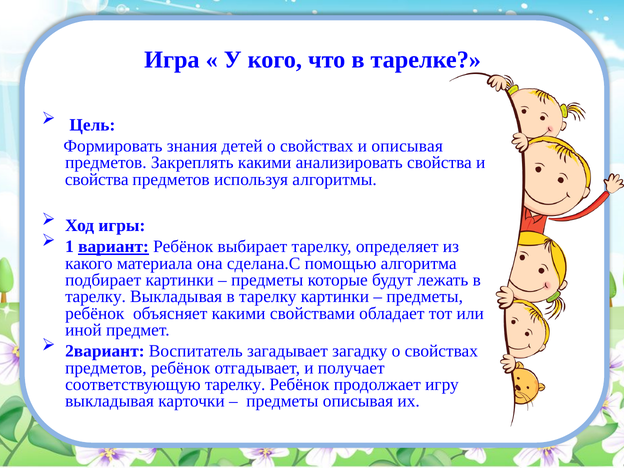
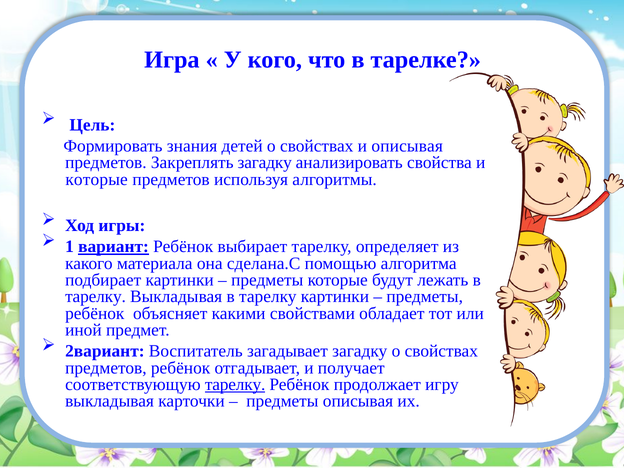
Закреплять какими: какими -> загадку (265, 163)
свойства: свойства -> которые (97, 179)
тарелку underline: none -> present (235, 384)
